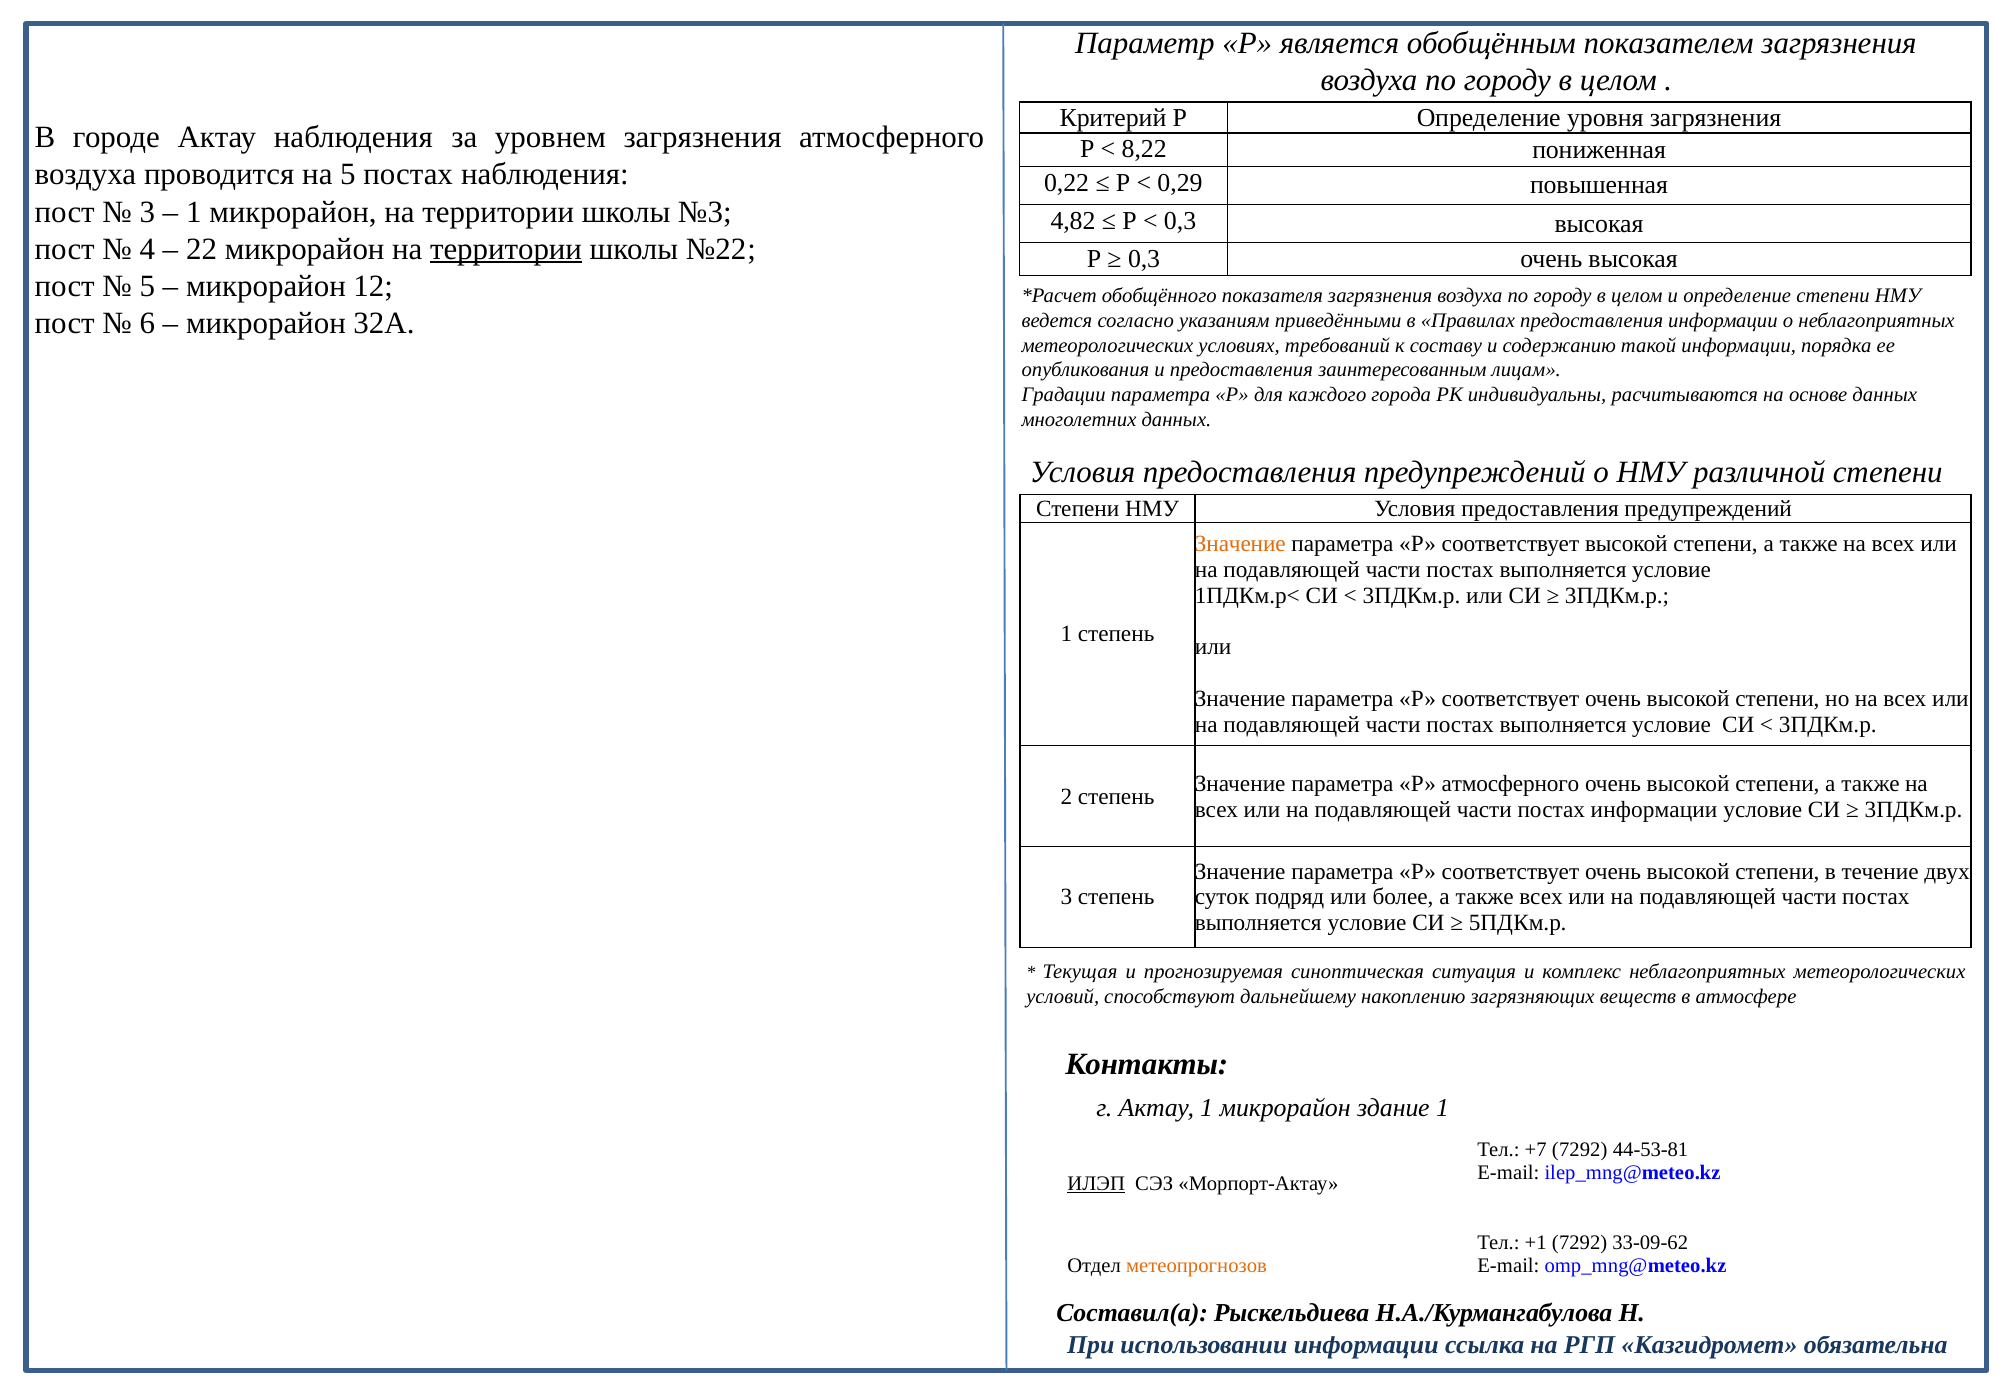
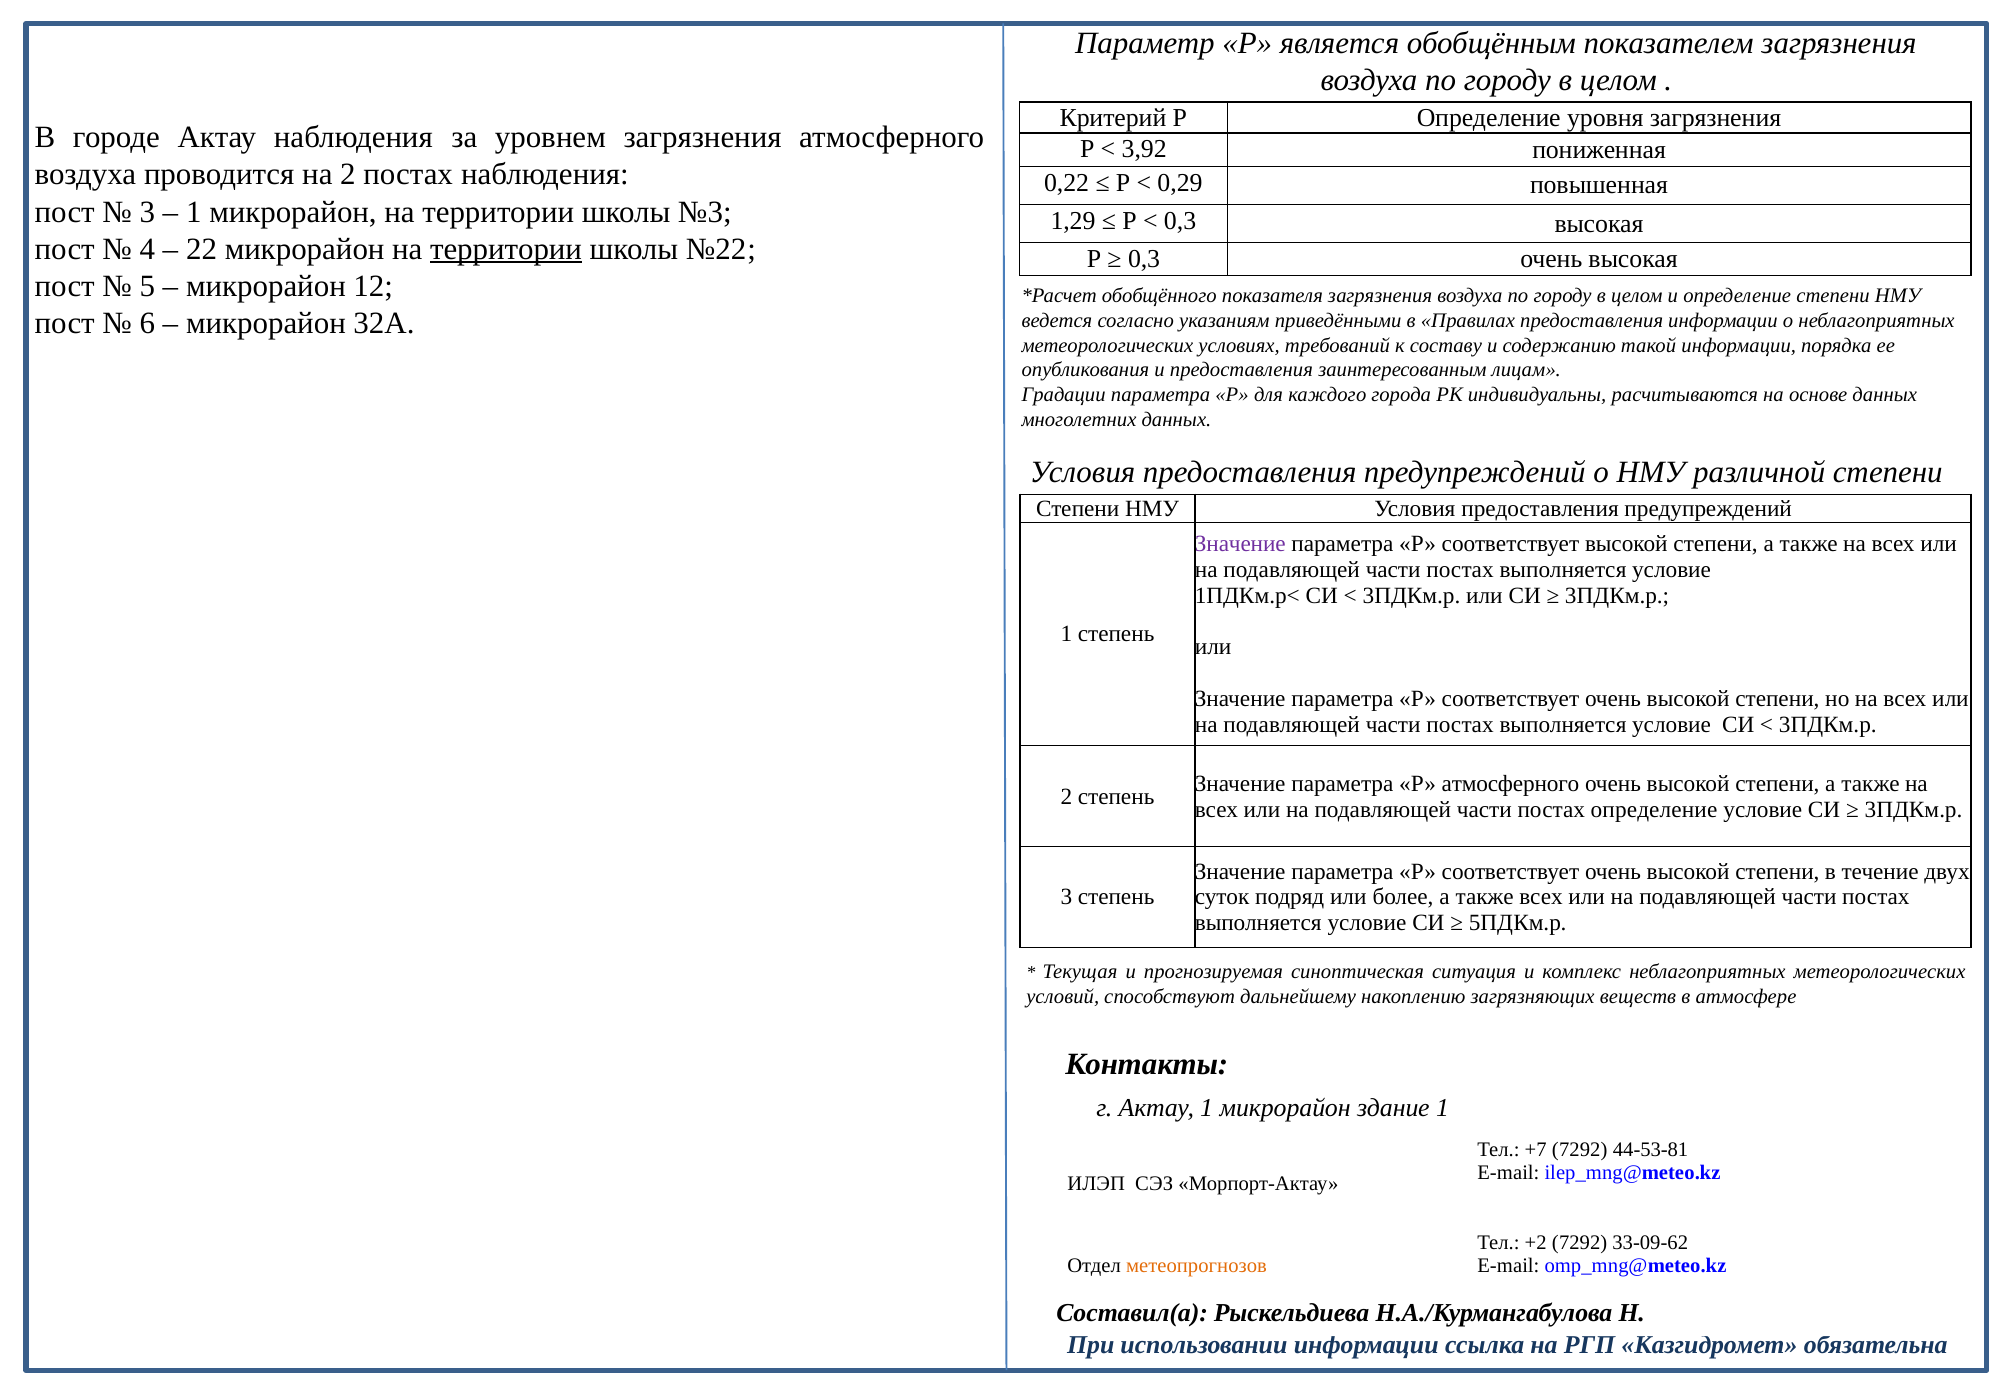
8,22: 8,22 -> 3,92 (1144, 149)
на 5: 5 -> 2 (348, 175)
4,82: 4,82 -> 1,29 (1073, 221)
Значение colour: orange -> purple (1240, 544)
постах информации: информации -> определение (1654, 809)
ИЛЭП underline: present -> none (1096, 1183)
+1: +1 -> +2 (1536, 1242)
